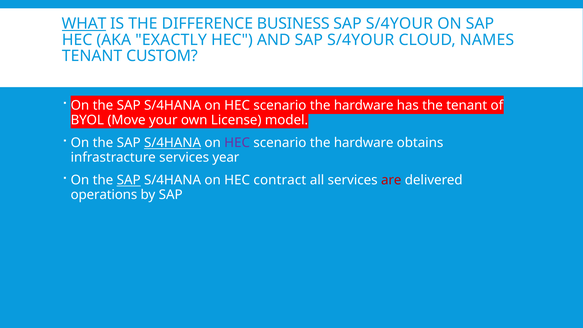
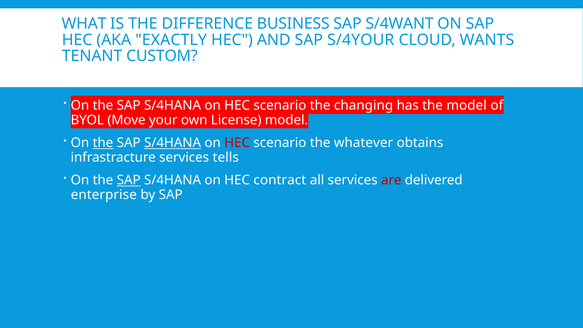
WHAT underline: present -> none (84, 24)
S/4YOUR: S/4YOUR -> S/4WANT (400, 24)
NAMES: NAMES -> WANTS (487, 40)
hardware: hardware -> changing (364, 106)
the tenant: tenant -> model (467, 106)
the underline: none -> present (103, 143)
HEC colour: purple -> red (237, 143)
hardware: hardware -> whatever (364, 143)
year: year -> tells (226, 157)
operations: operations -> enterprise (104, 195)
